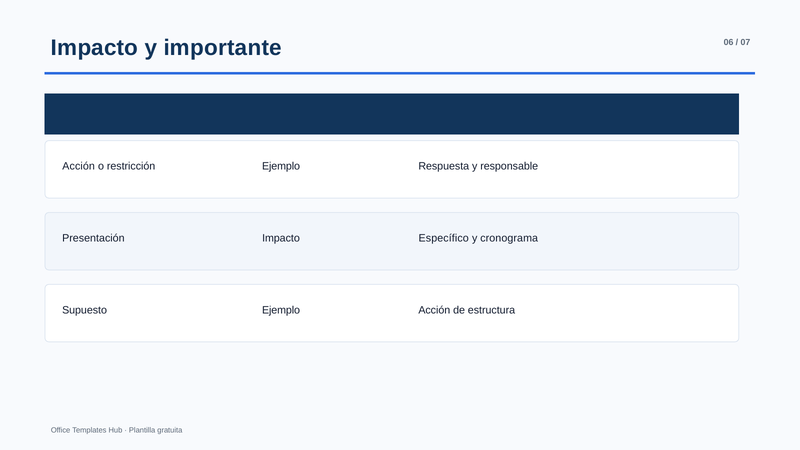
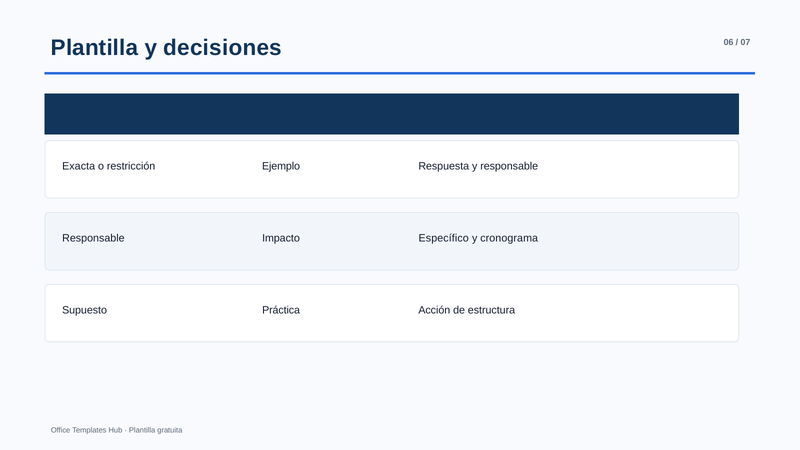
Impacto: Impacto -> Plantilla (95, 48)
importante: importante -> decisiones (223, 48)
Acción: Acción -> Exacta (79, 166)
Presentación: Presentación -> Responsable (93, 238)
Supuesto Ejemplo: Ejemplo -> Práctica (281, 310)
